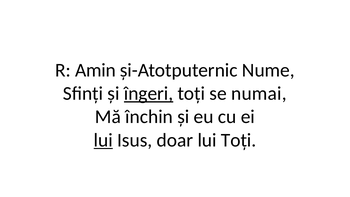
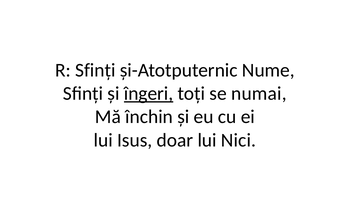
R Amin: Amin -> Sfinți (95, 70)
lui underline: present -> none (103, 140)
lui Toți: Toți -> Nici (239, 140)
